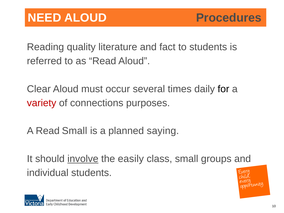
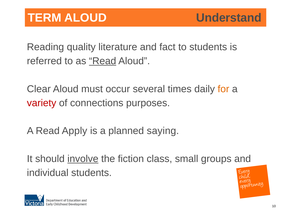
NEED: NEED -> TERM (45, 18)
Procedures: Procedures -> Understand (229, 18)
Read underline: none -> present (103, 61)
for colour: black -> orange (223, 89)
Read Small: Small -> Apply (75, 131)
easily: easily -> fiction (131, 159)
